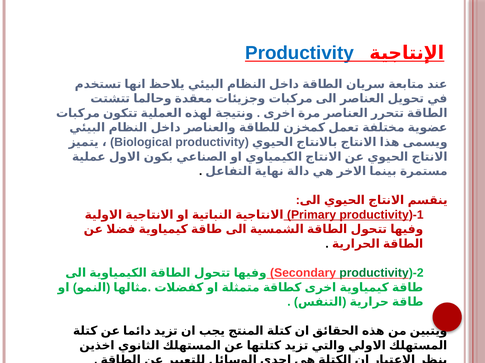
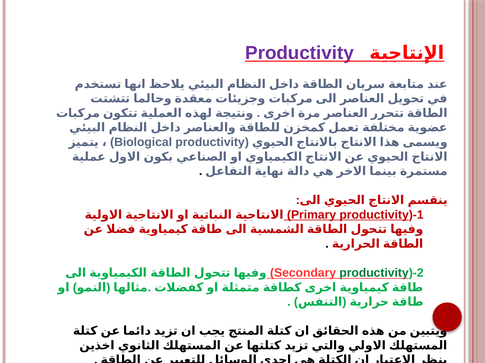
Productivity colour: blue -> purple (300, 53)
